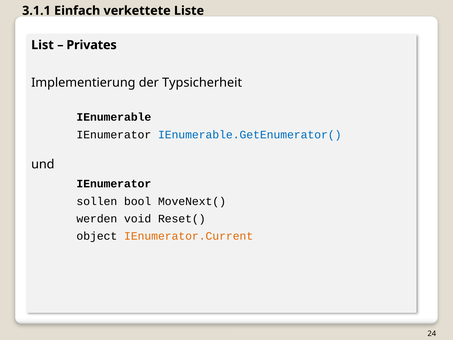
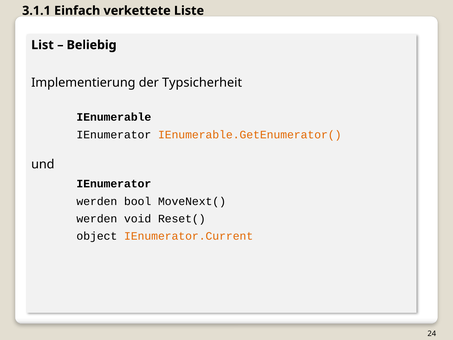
Privates: Privates -> Beliebig (92, 45)
IEnumerable.GetEnumerator( colour: blue -> orange (250, 135)
sollen: sollen -> werden (97, 201)
